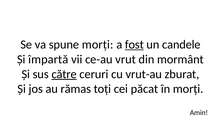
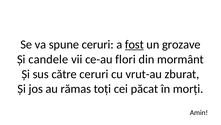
spune morți: morți -> ceruri (98, 44)
candele: candele -> grozave (181, 44)
împartă: împartă -> candele (48, 59)
vrut: vrut -> flori (126, 59)
către underline: present -> none (64, 74)
